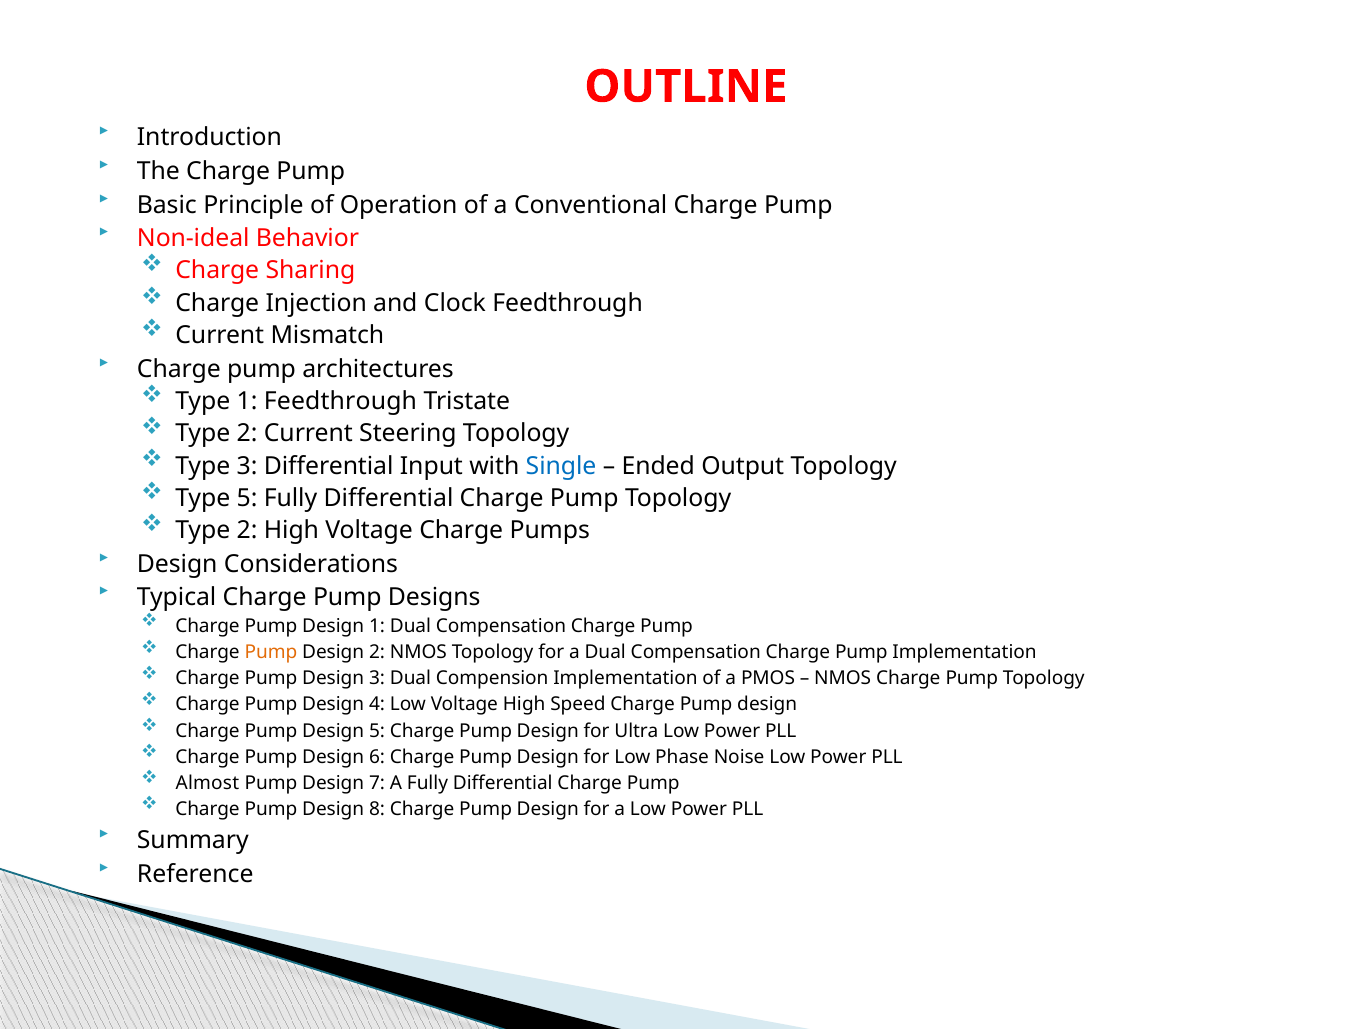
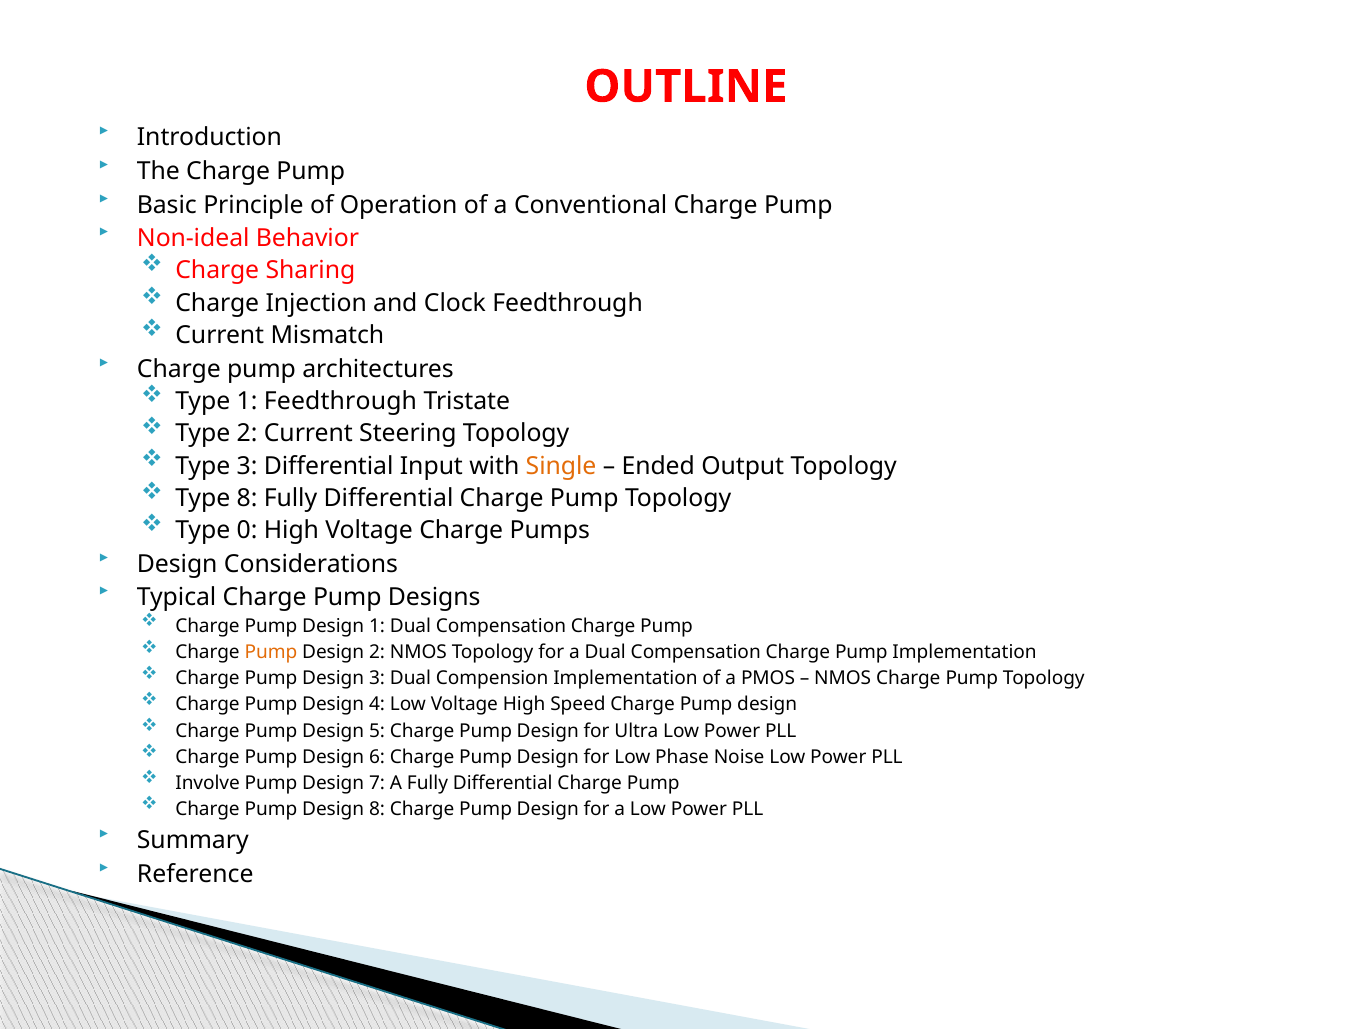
Single colour: blue -> orange (561, 466)
Type 5: 5 -> 8 (247, 498)
2: 2 -> 0 (247, 531)
Almost: Almost -> Involve (208, 783)
